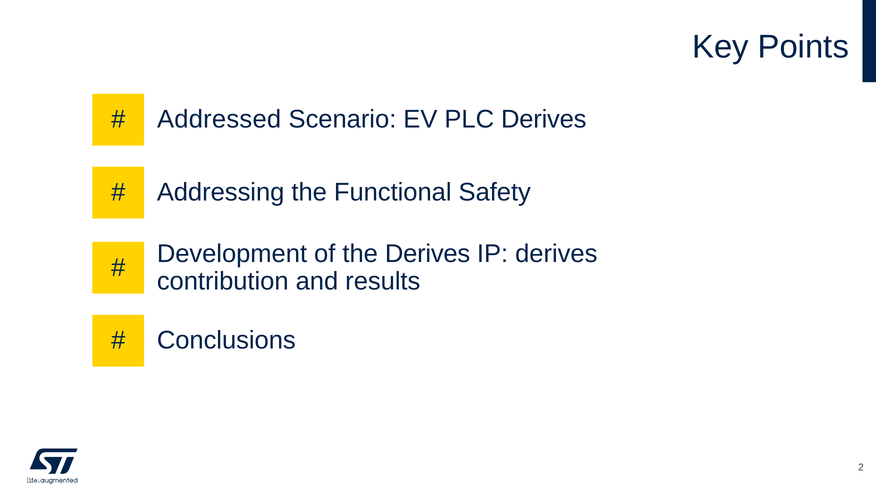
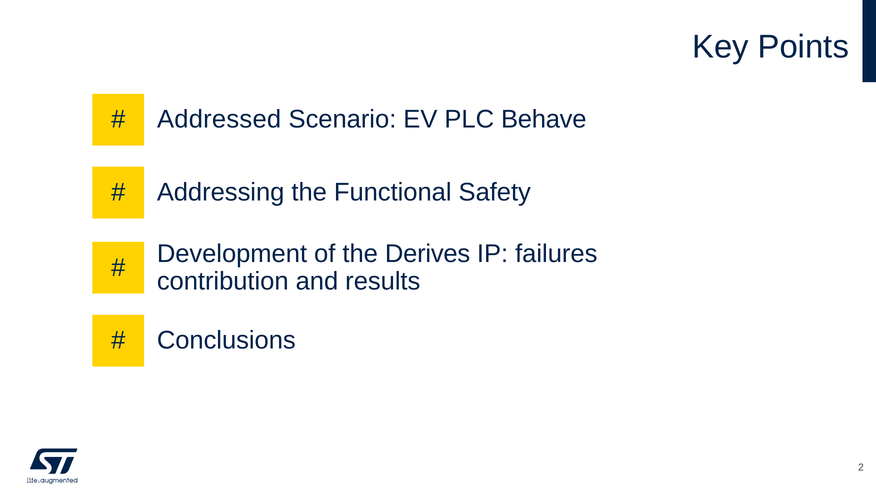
PLC Derives: Derives -> Behave (544, 119)
IP derives: derives -> failures (556, 254)
